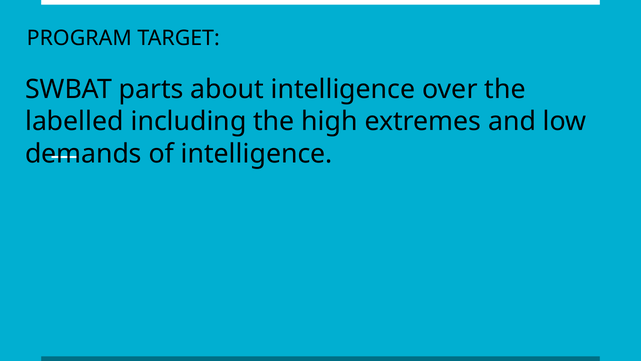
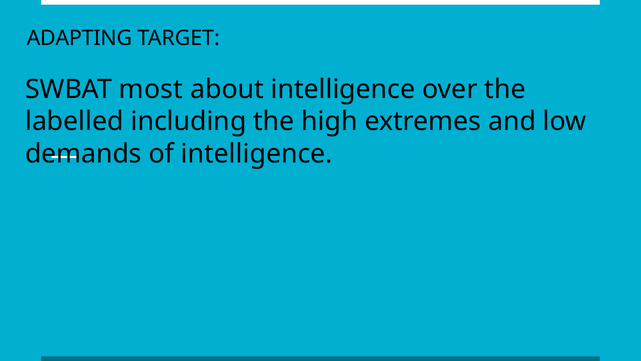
PROGRAM: PROGRAM -> ADAPTING (79, 38)
parts: parts -> most (151, 89)
